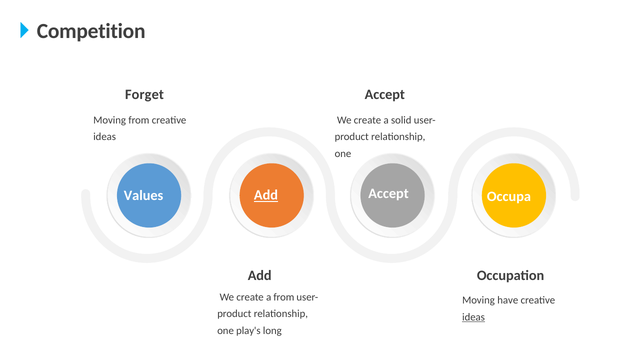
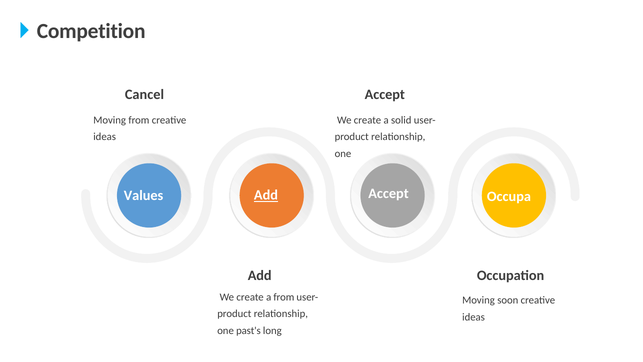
Forget: Forget -> Cancel (144, 94)
have: have -> soon (508, 300)
ideas underline: present -> none (474, 317)
play's: play's -> past's (248, 330)
